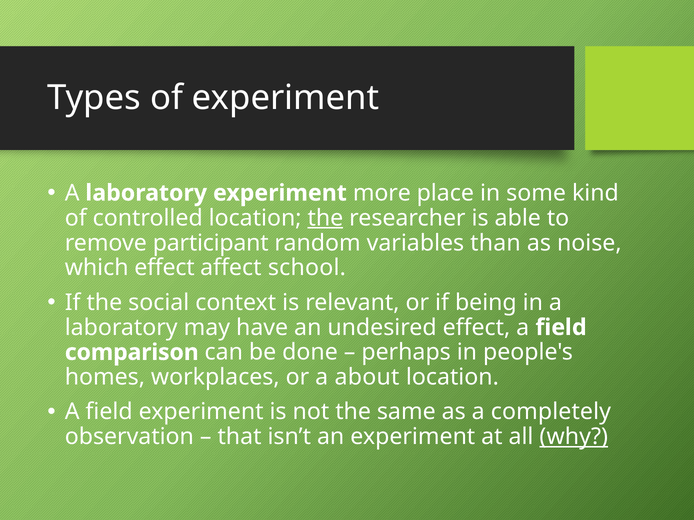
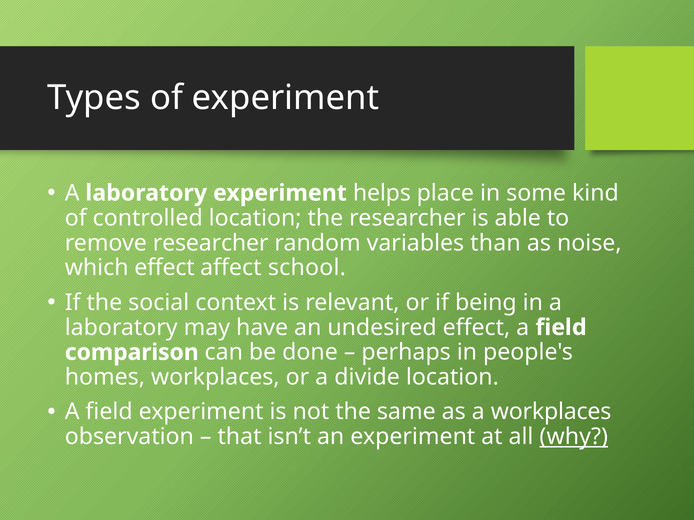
more: more -> helps (382, 193)
the underline: present -> none (325, 218)
remove participant: participant -> researcher (211, 243)
about: about -> divide (367, 378)
a completely: completely -> workplaces (551, 412)
